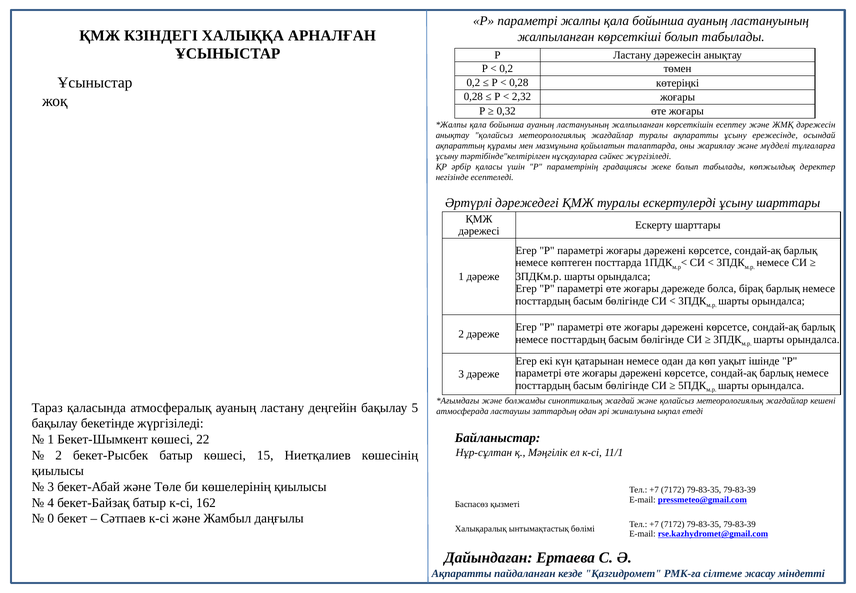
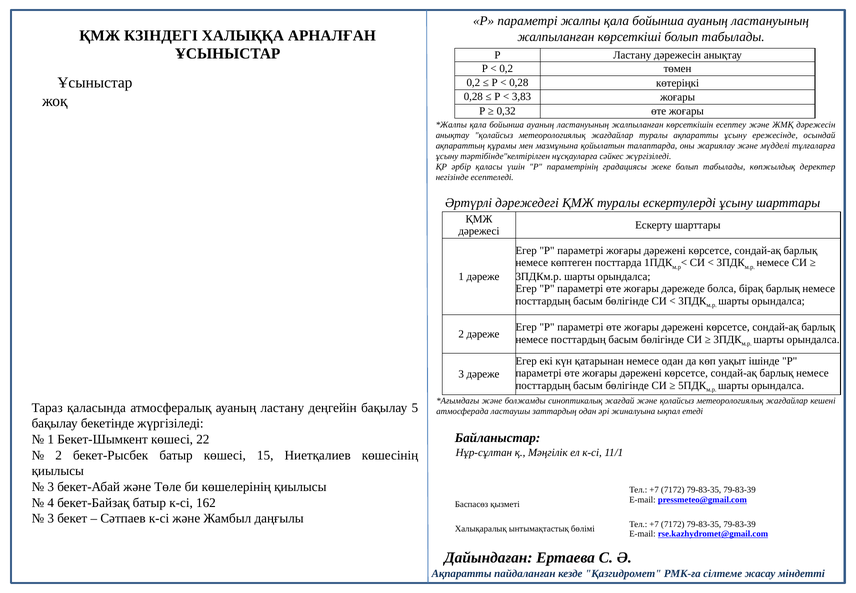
2,32: 2,32 -> 3,83 (522, 97)
0: 0 -> 3 (51, 518)
